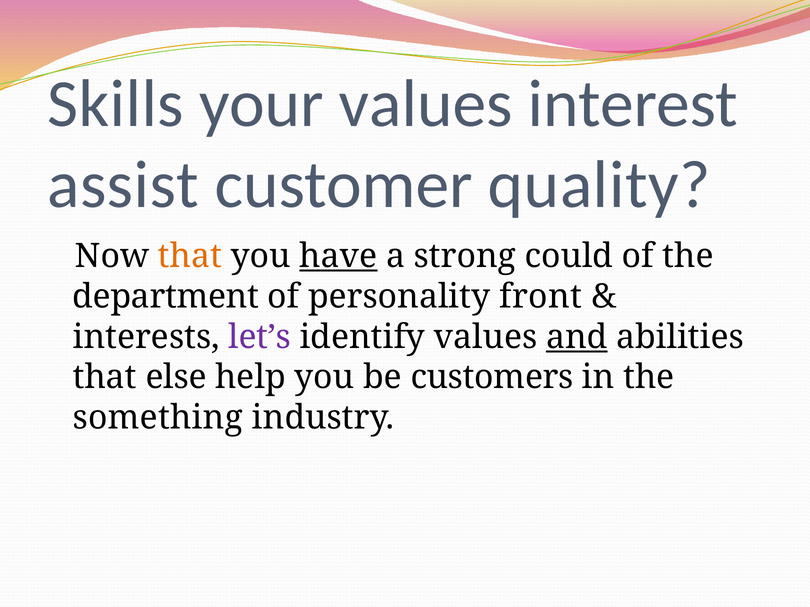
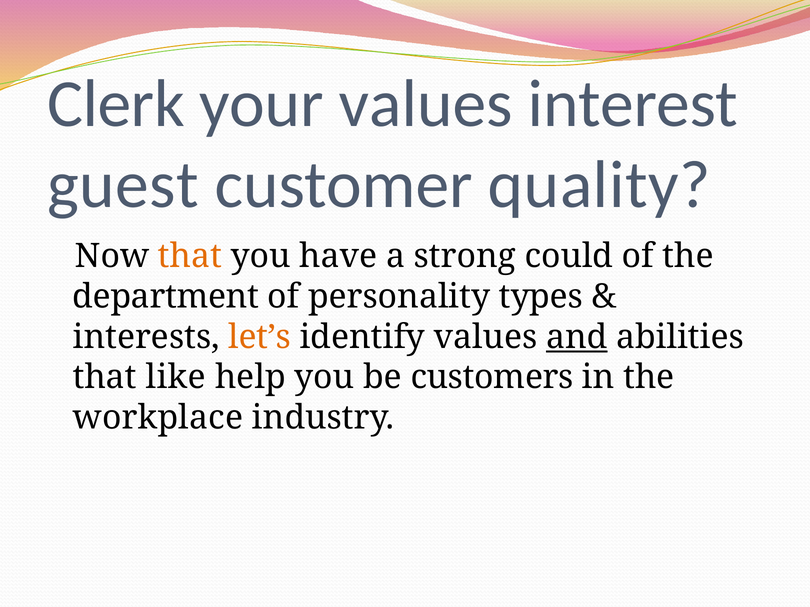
Skills: Skills -> Clerk (116, 104)
assist: assist -> guest (123, 185)
have underline: present -> none (338, 256)
front: front -> types (541, 297)
let’s colour: purple -> orange (260, 337)
else: else -> like (176, 378)
something: something -> workplace (158, 418)
